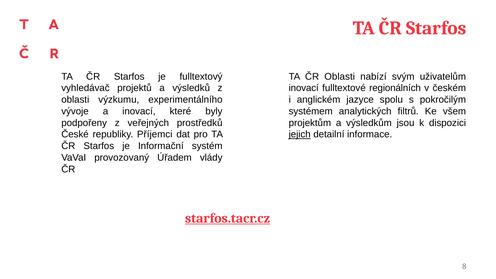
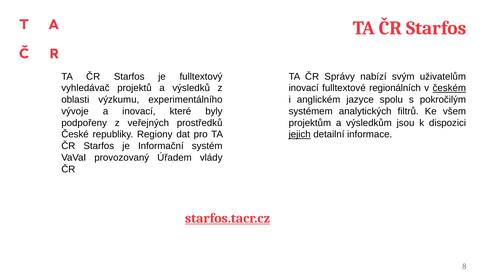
ČR Oblasti: Oblasti -> Správy (340, 77)
českém underline: none -> present (449, 88)
Příjemci: Příjemci -> Regiony (155, 134)
